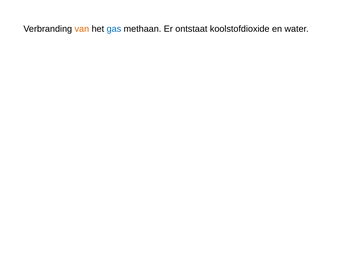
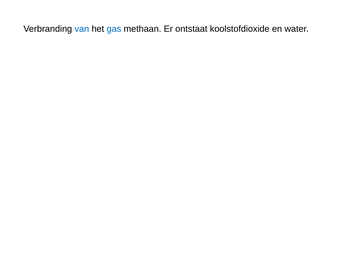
van colour: orange -> blue (82, 29)
